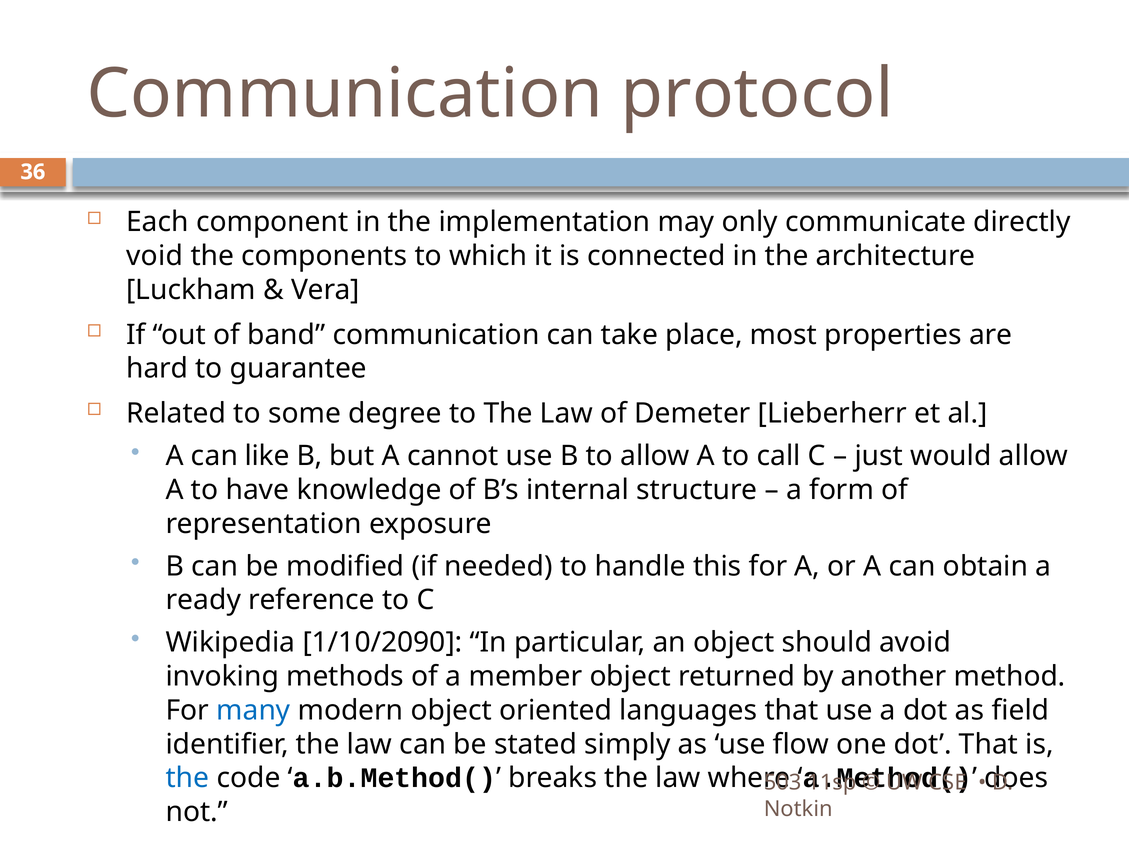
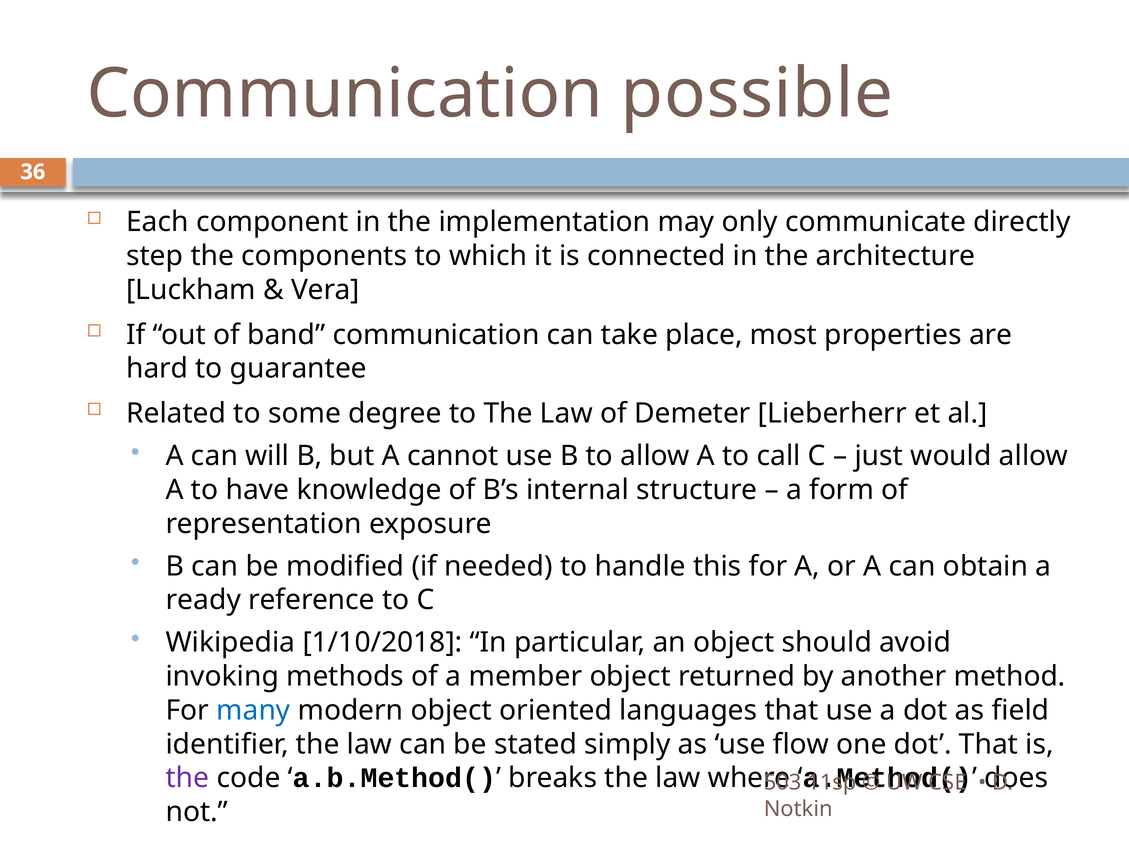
protocol: protocol -> possible (757, 94)
void: void -> step (155, 256)
like: like -> will (267, 456)
1/10/2090: 1/10/2090 -> 1/10/2018 (382, 642)
the colour: blue -> purple (188, 778)
